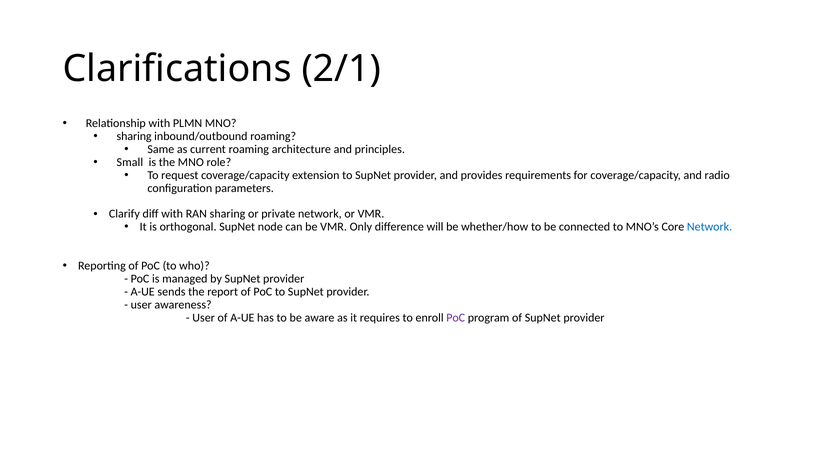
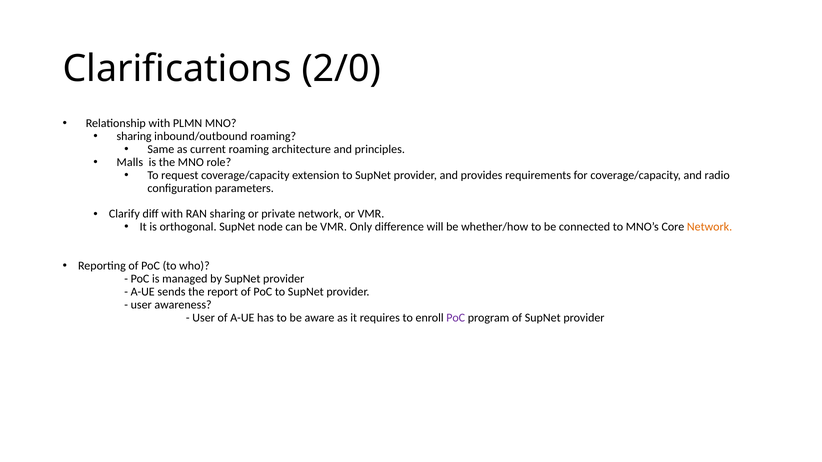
2/1: 2/1 -> 2/0 (341, 69)
Small: Small -> Malls (130, 162)
Network colour: blue -> orange (710, 227)
